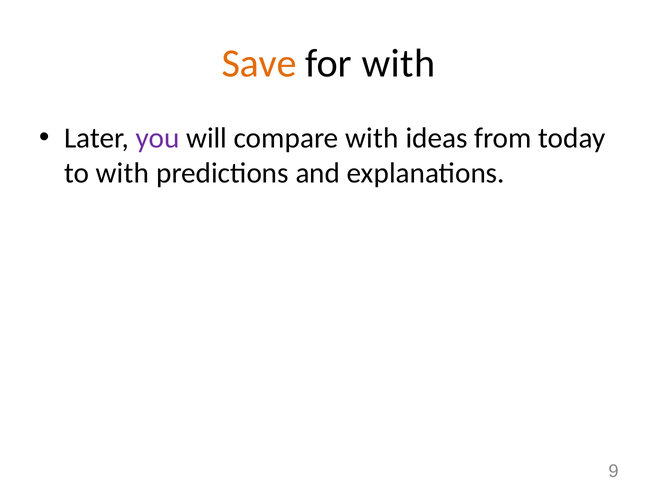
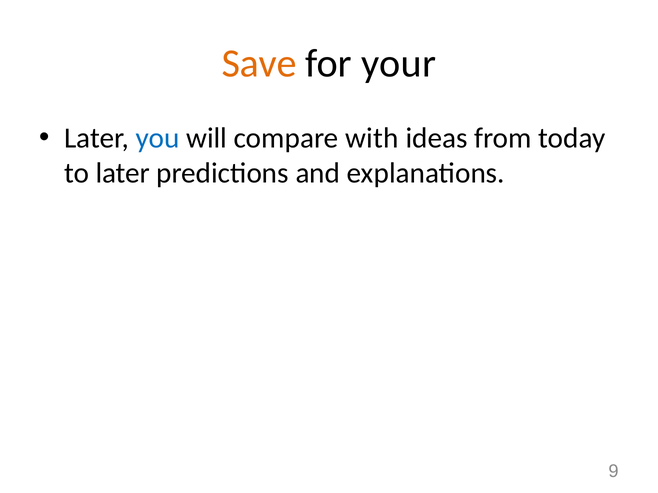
for with: with -> your (399, 64)
you colour: purple -> blue (158, 138)
to with: with -> later (123, 173)
